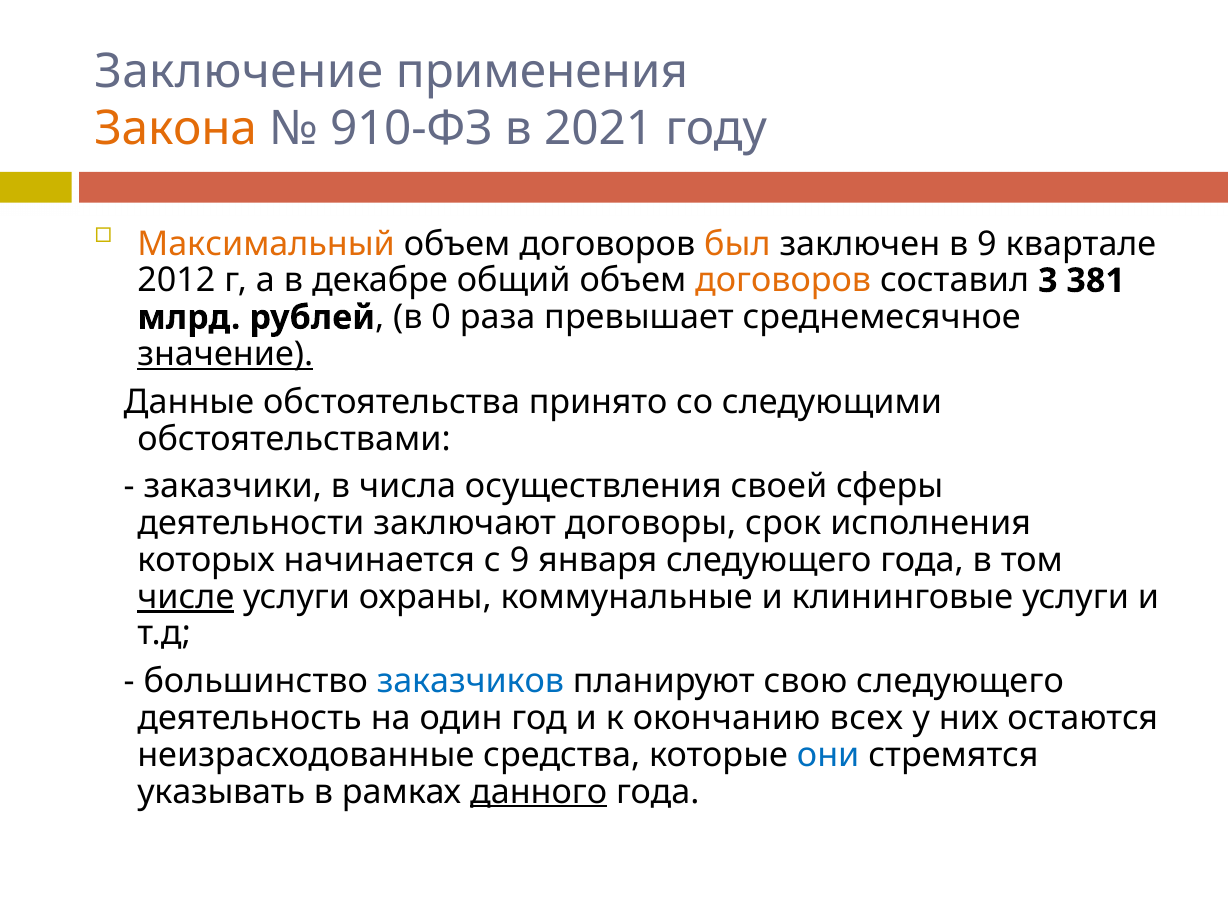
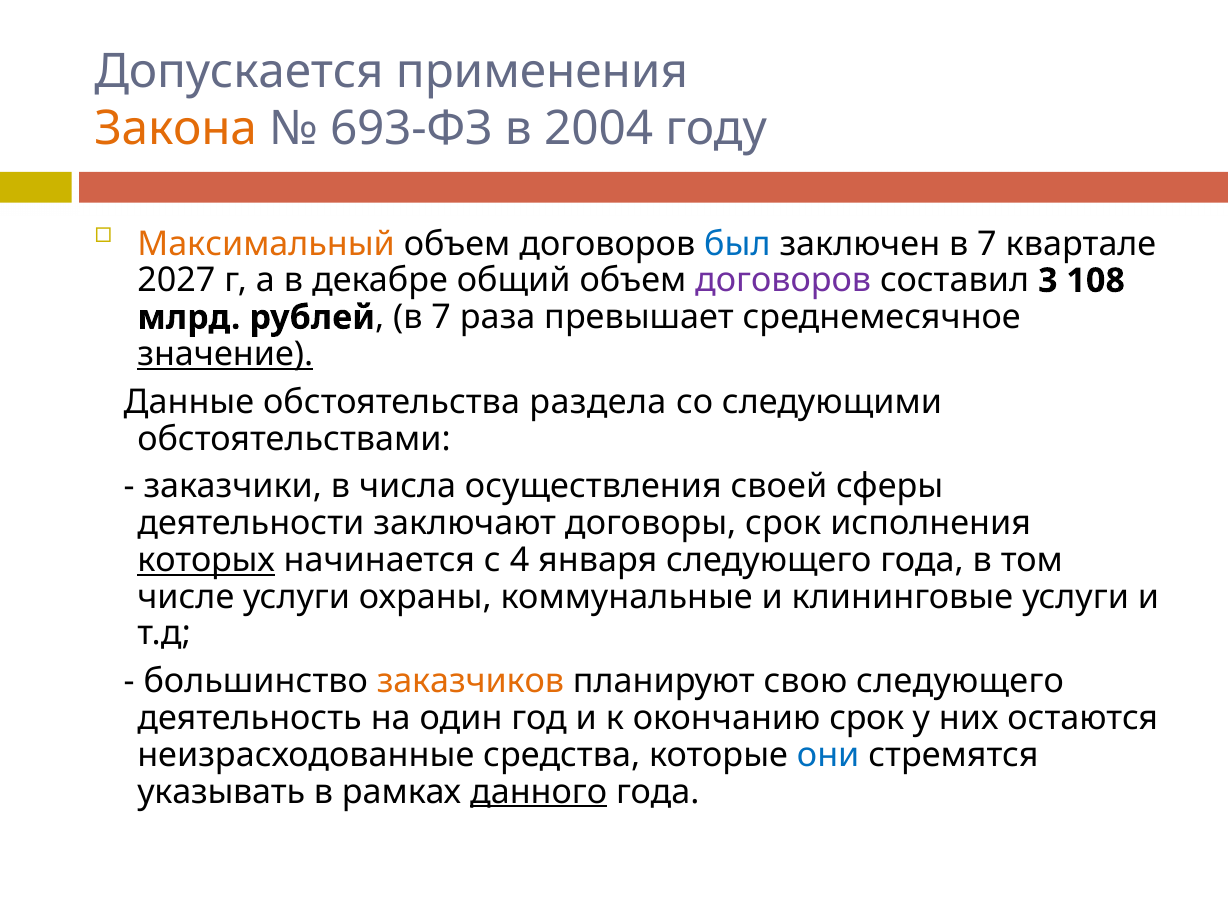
Заключение: Заключение -> Допускается (239, 72)
910-ФЗ: 910-ФЗ -> 693-ФЗ (411, 129)
2021: 2021 -> 2004 (599, 129)
был colour: orange -> blue (737, 244)
заключен в 9: 9 -> 7 (987, 244)
2012: 2012 -> 2027 (176, 281)
договоров colour: orange -> purple (783, 281)
381: 381 -> 108 (1096, 281)
0: 0 -> 7 (441, 317)
принято: принято -> раздела (598, 402)
которых underline: none -> present (206, 560)
с 9: 9 -> 4 (520, 560)
числе underline: present -> none (186, 597)
заказчиков colour: blue -> orange (470, 681)
окончанию всех: всех -> срок (867, 718)
